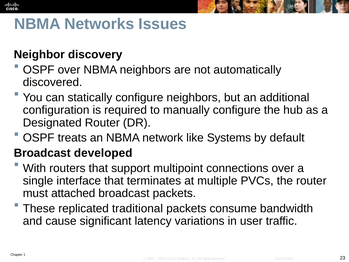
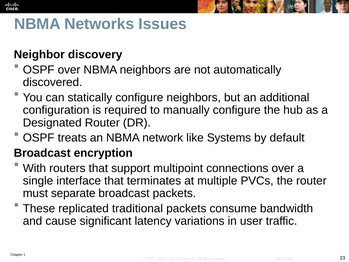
developed: developed -> encryption (103, 153)
attached: attached -> separate (73, 193)
